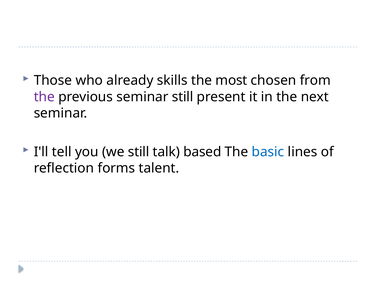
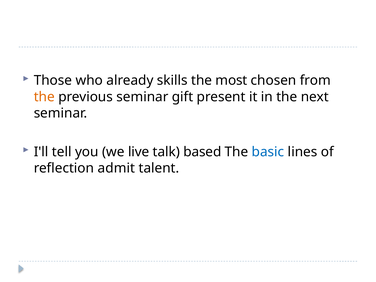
the colour: purple -> orange (44, 97)
seminar still: still -> gift (183, 97)
we still: still -> live (139, 152)
forms: forms -> admit (116, 168)
